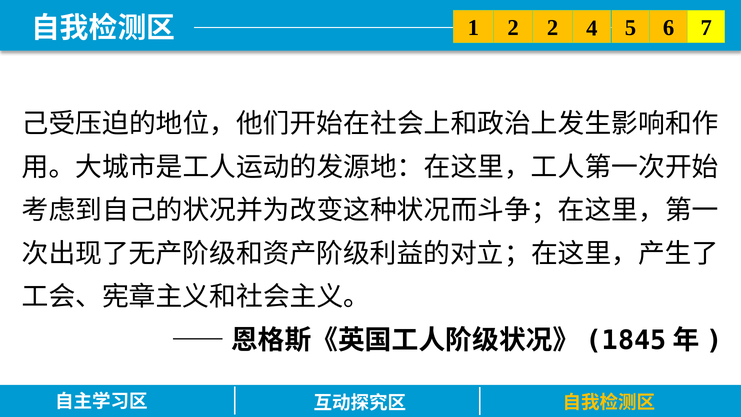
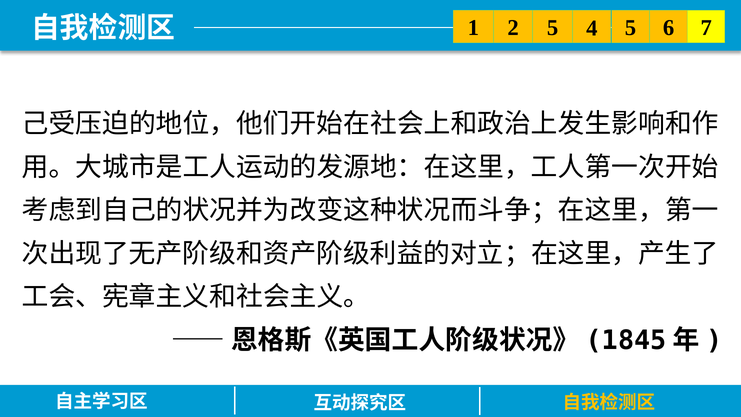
2 2: 2 -> 5 (553, 28)
